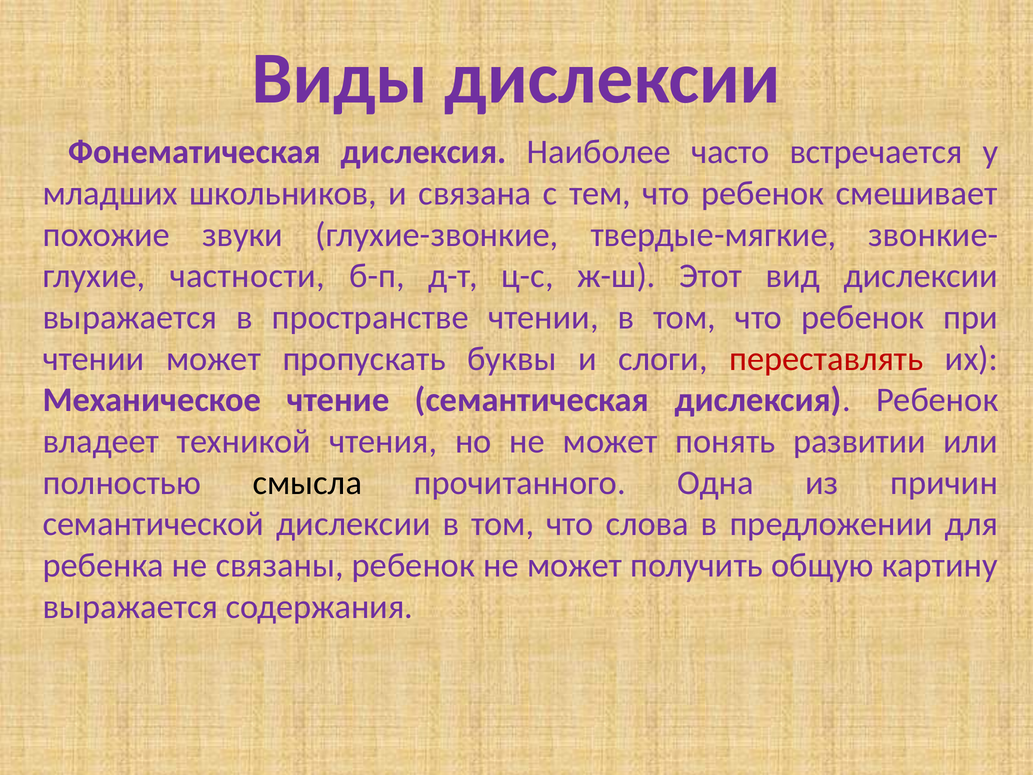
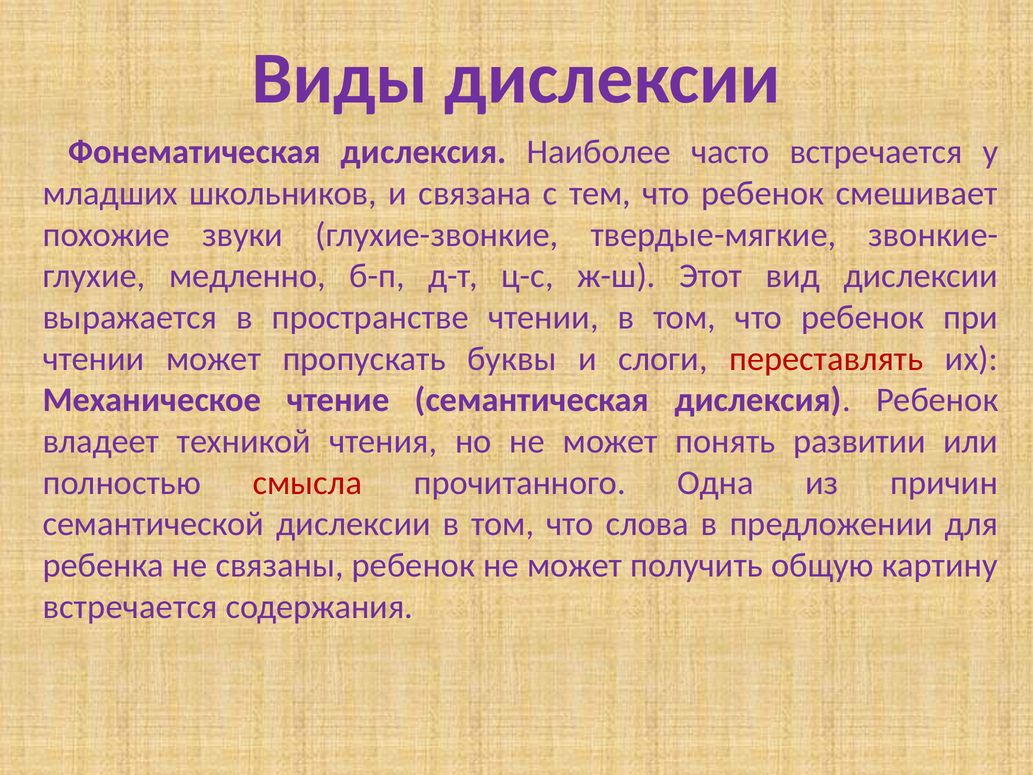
частности: частности -> медленно (247, 276)
смысла colour: black -> red (307, 483)
выражается: выражается -> встречается (130, 606)
